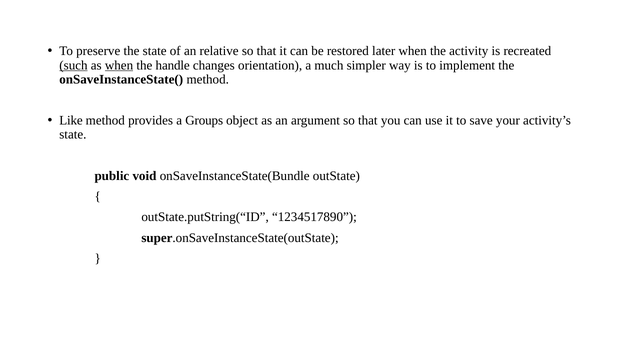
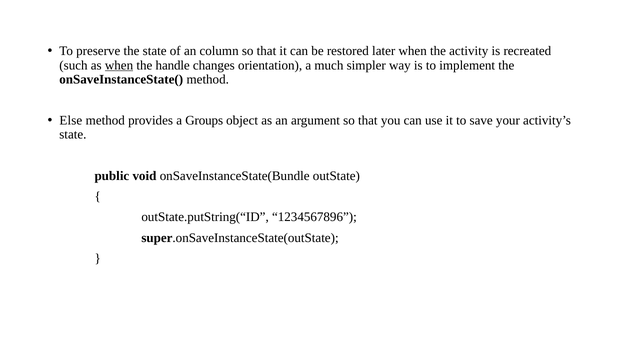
relative: relative -> column (219, 51)
such underline: present -> none (73, 65)
Like: Like -> Else (71, 120)
1234517890: 1234517890 -> 1234567896 (314, 217)
